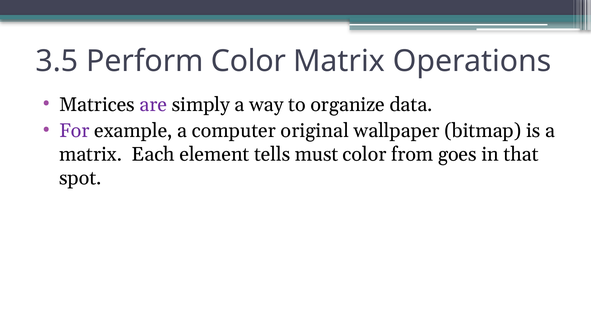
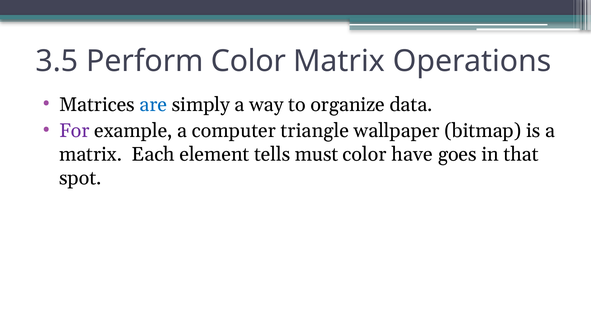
are colour: purple -> blue (153, 105)
original: original -> triangle (315, 131)
from: from -> have (412, 155)
